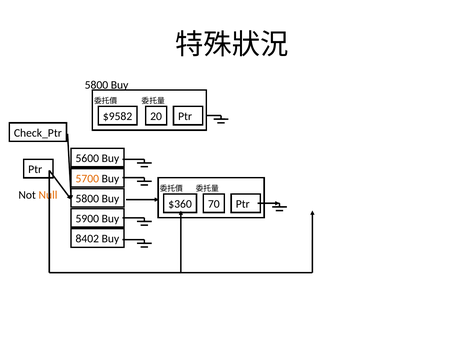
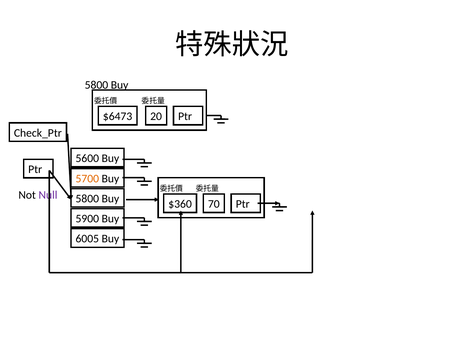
$9582: $9582 -> $6473 (118, 116)
Null colour: orange -> purple (48, 195)
8402: 8402 -> 6005 (87, 239)
